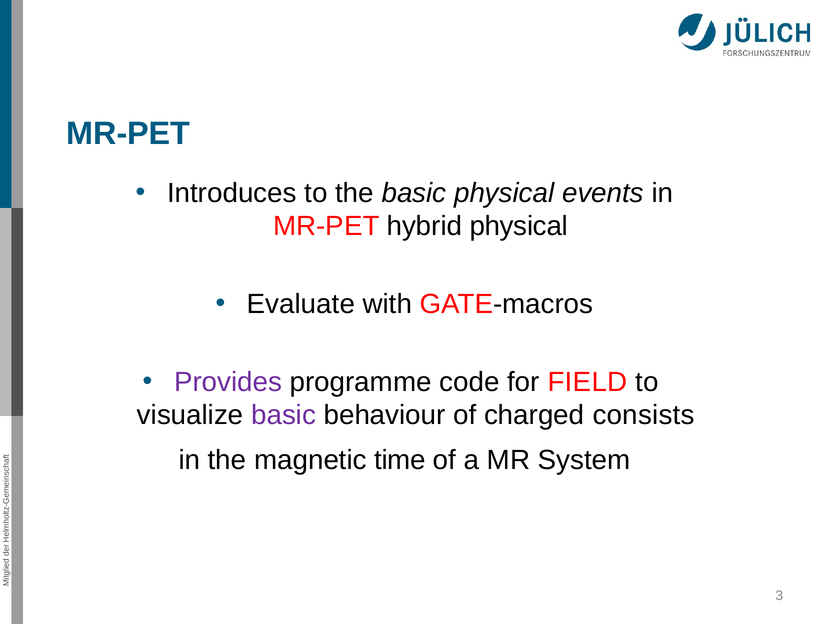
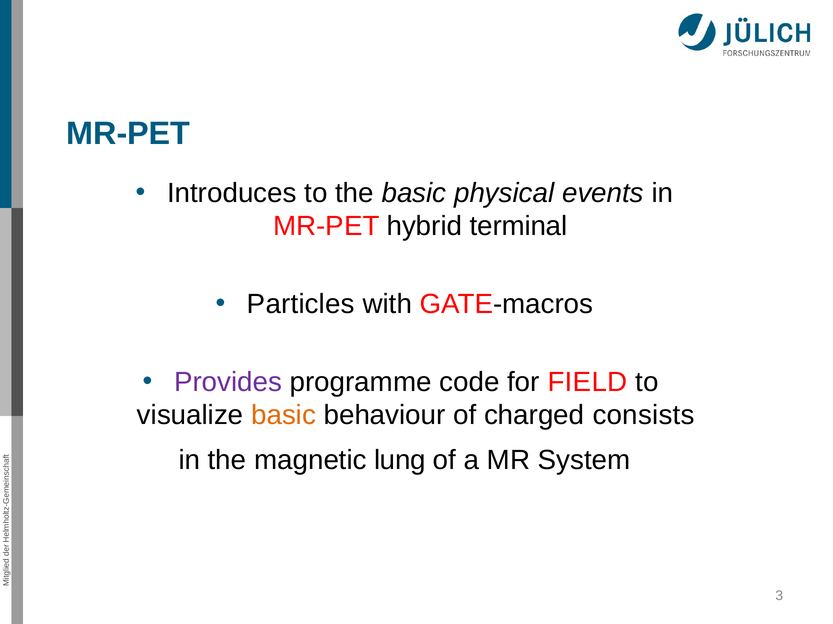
hybrid physical: physical -> terminal (519, 227)
Evaluate: Evaluate -> Particles (301, 305)
basic colour: purple -> orange (284, 416)
time: time -> lung (400, 460)
